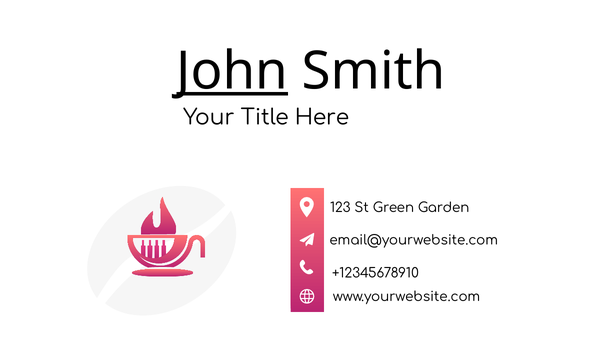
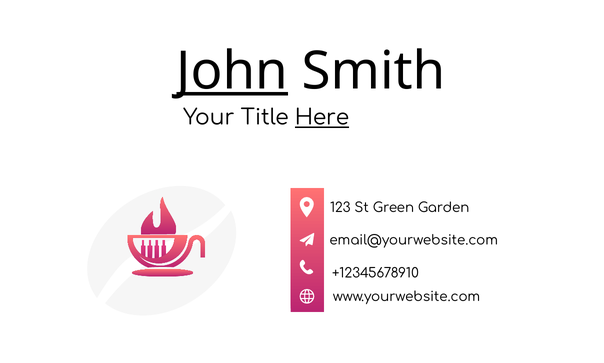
Here underline: none -> present (322, 118)
